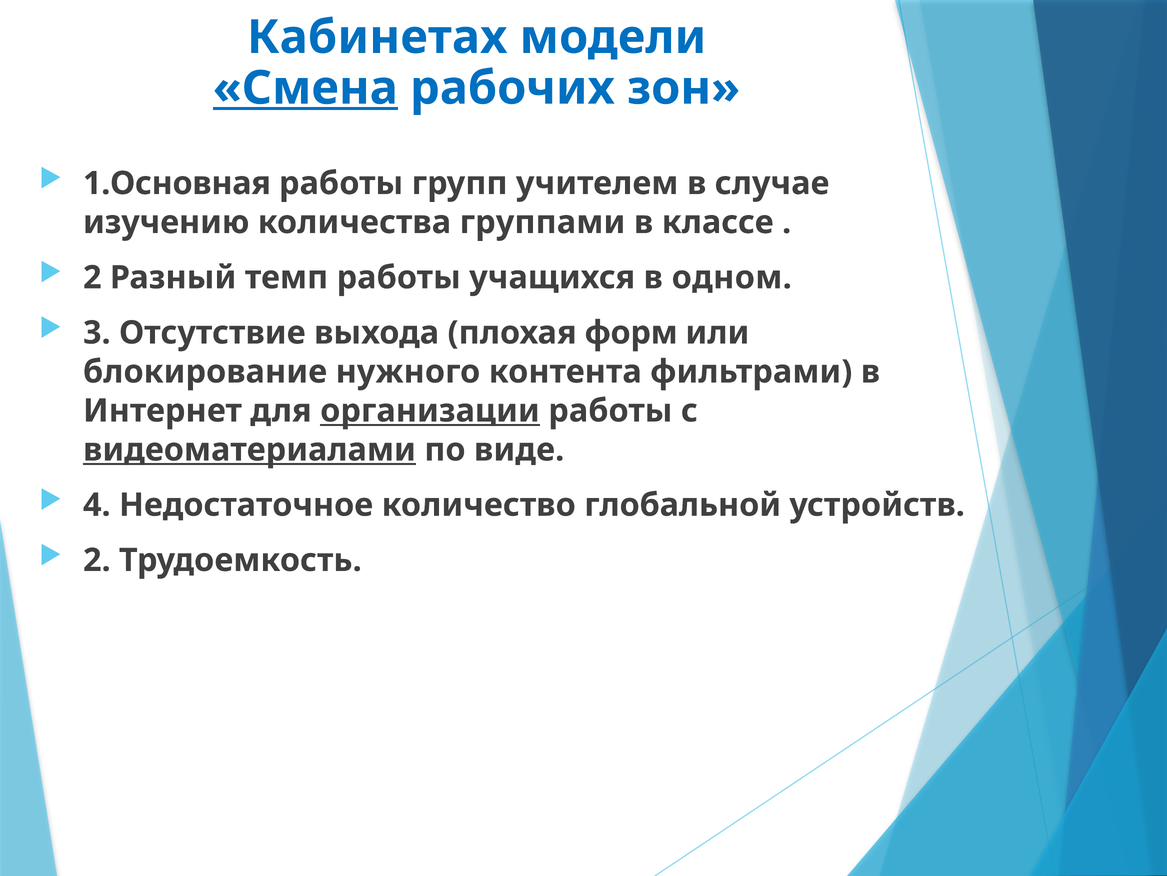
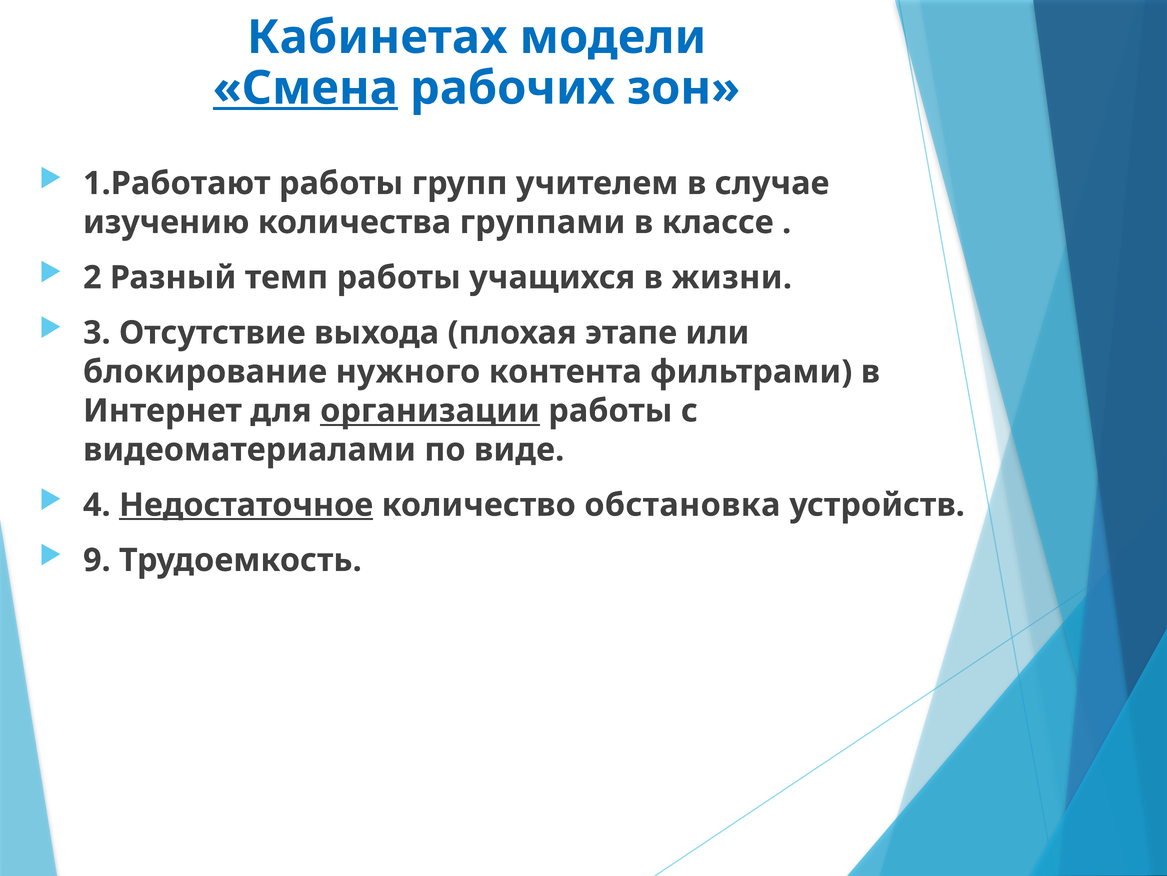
1.Основная: 1.Основная -> 1.Работают (177, 183)
одном: одном -> жизни (732, 277)
форм: форм -> этапе (631, 333)
видеоматериалами underline: present -> none (249, 449)
Недостаточное underline: none -> present (246, 505)
глобальной: глобальной -> обстановка (682, 505)
2: 2 -> 9 (97, 560)
